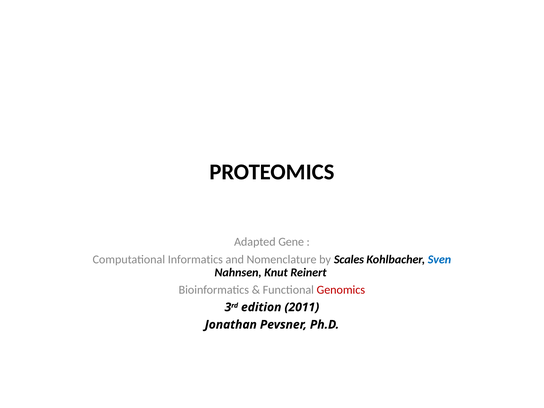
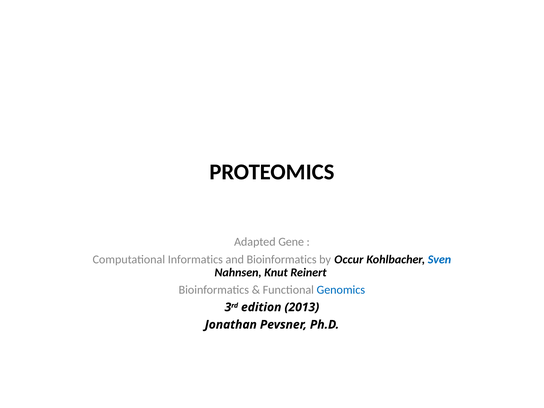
and Nomenclature: Nomenclature -> Bioinformatics (282, 259)
Scales: Scales -> Occur (349, 259)
Genomics colour: red -> blue (341, 290)
2011: 2011 -> 2013 (302, 307)
